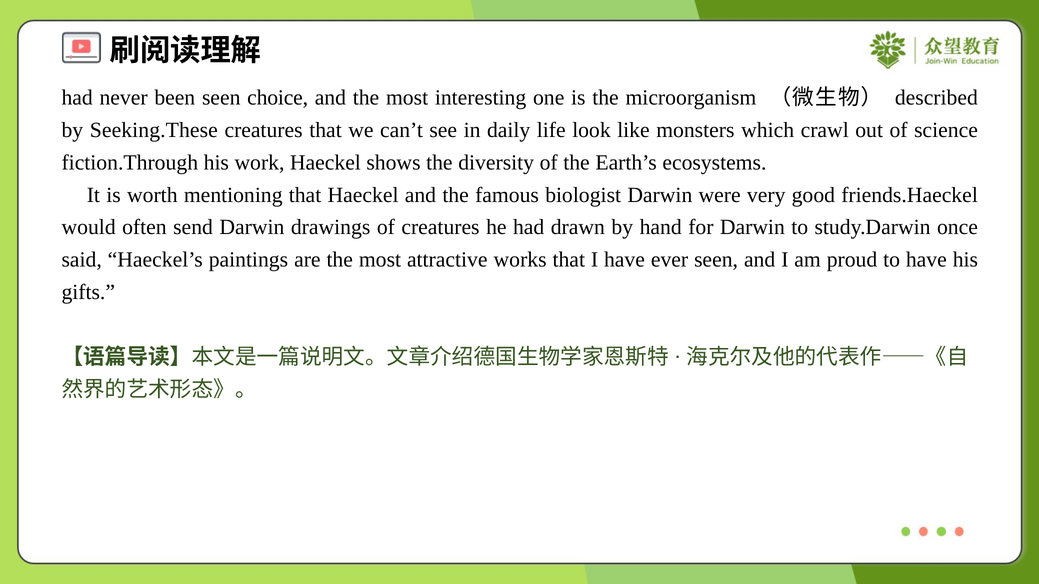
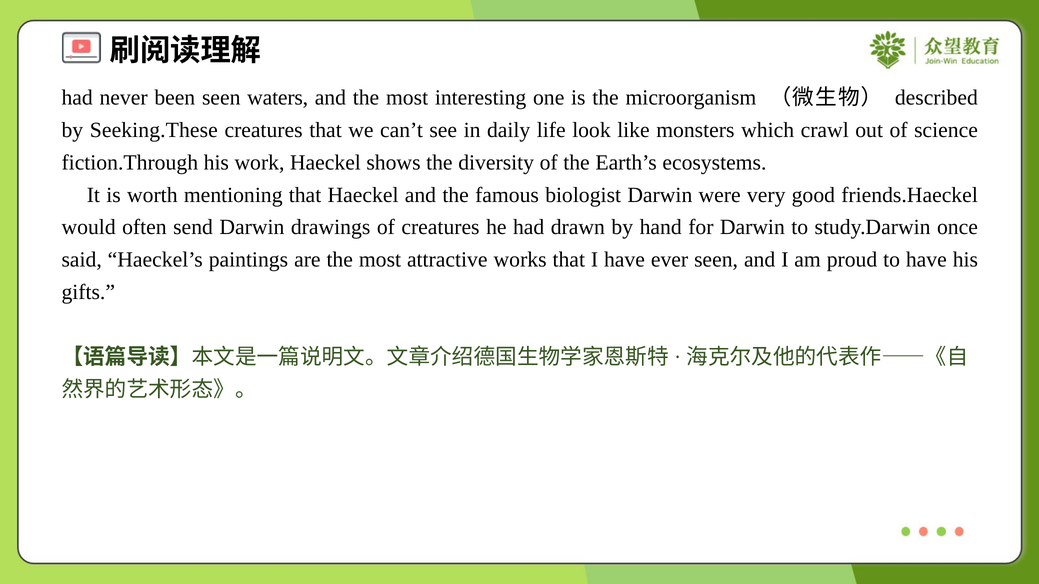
choice: choice -> waters (278, 98)
